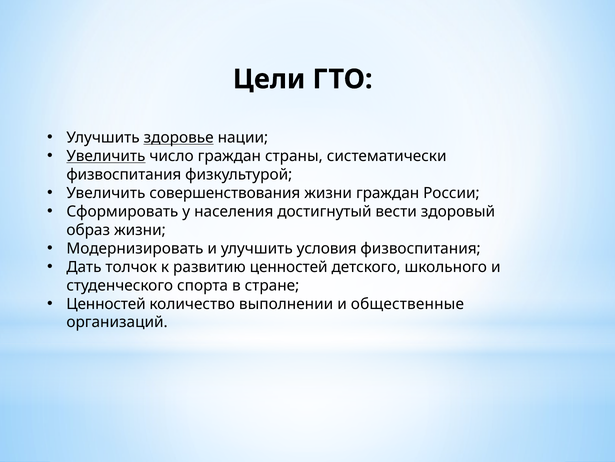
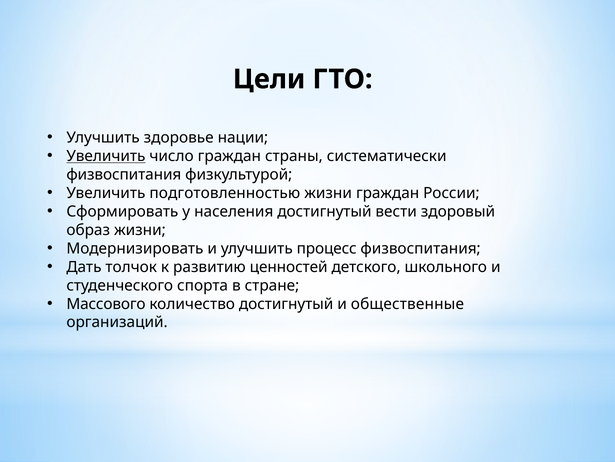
здоровье underline: present -> none (179, 137)
совершенствования: совершенствования -> подготовленностью (225, 193)
условия: условия -> процесс (327, 248)
Ценностей: Ценностей -> Массового (106, 303)
количество выполнении: выполнении -> достигнутый (286, 303)
